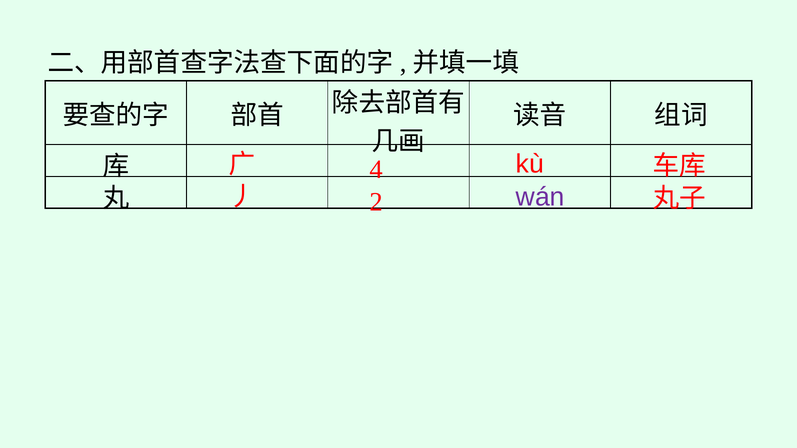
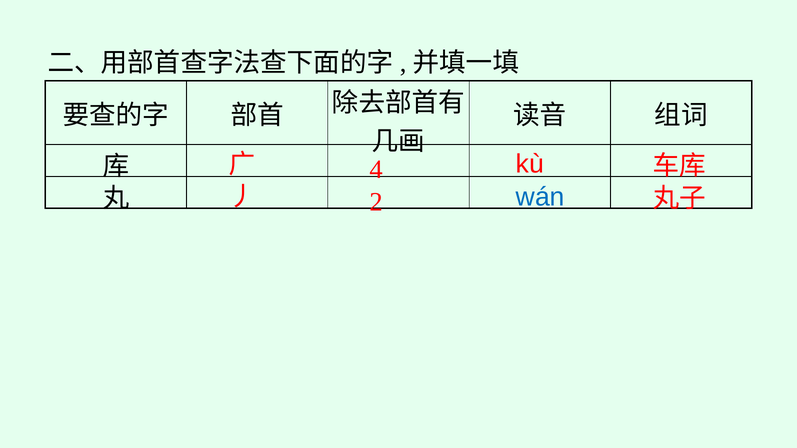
wán colour: purple -> blue (540, 197)
